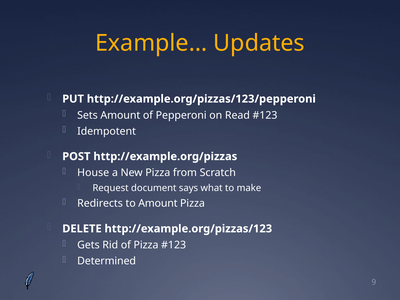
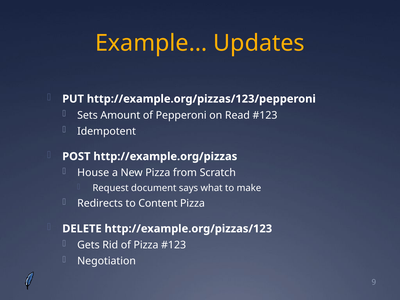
to Amount: Amount -> Content (158, 203)
Determined: Determined -> Negotiation (107, 261)
